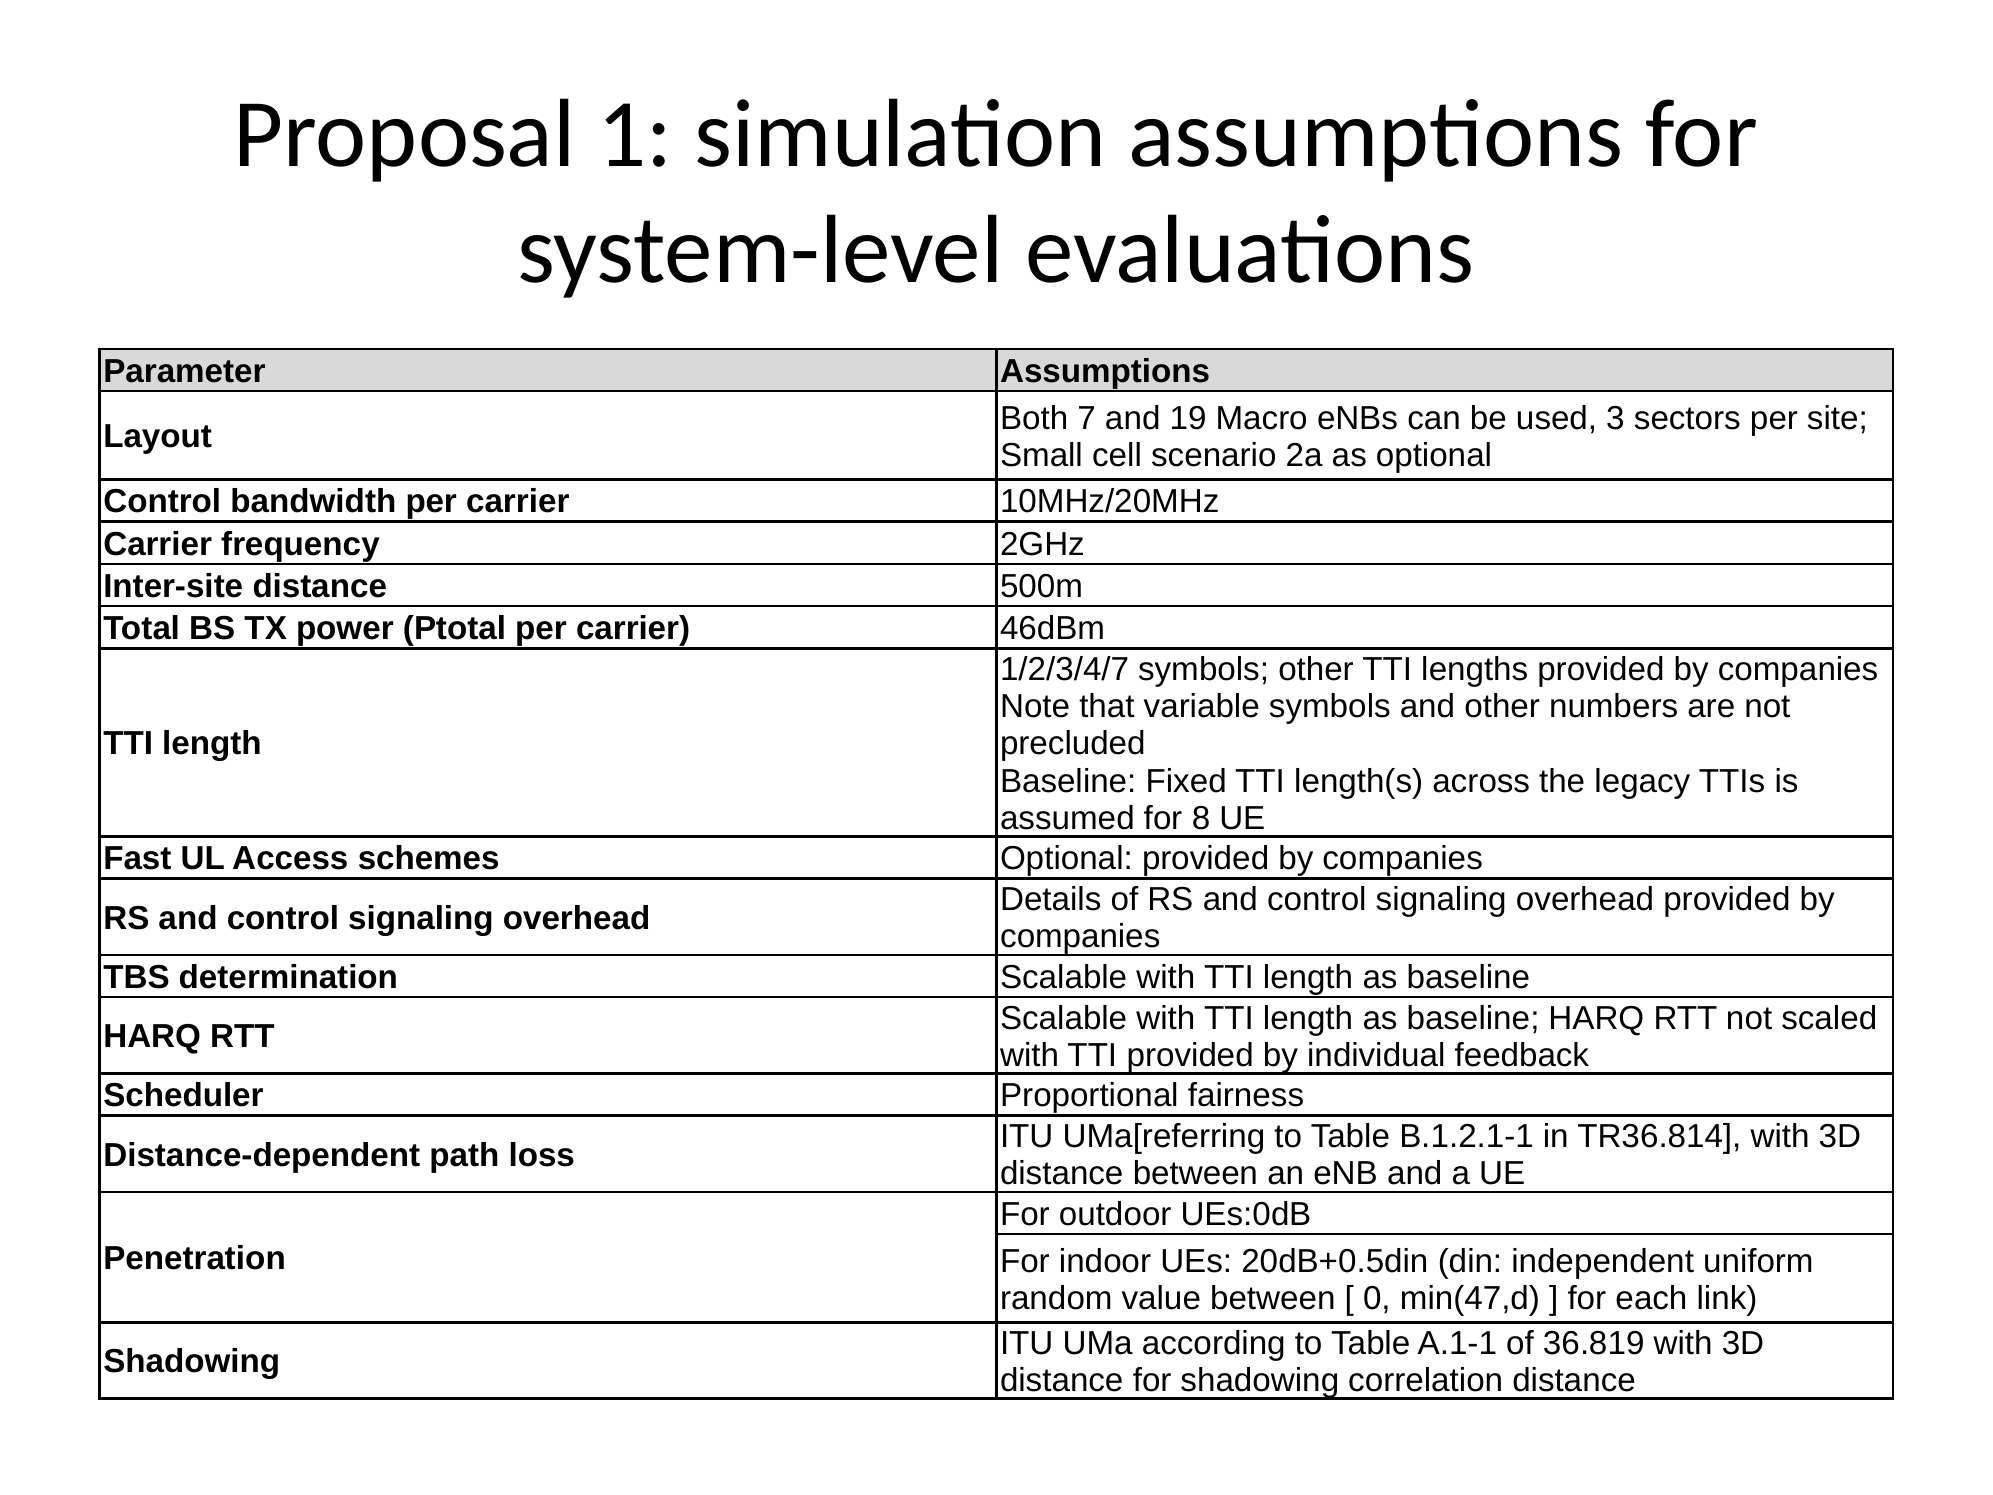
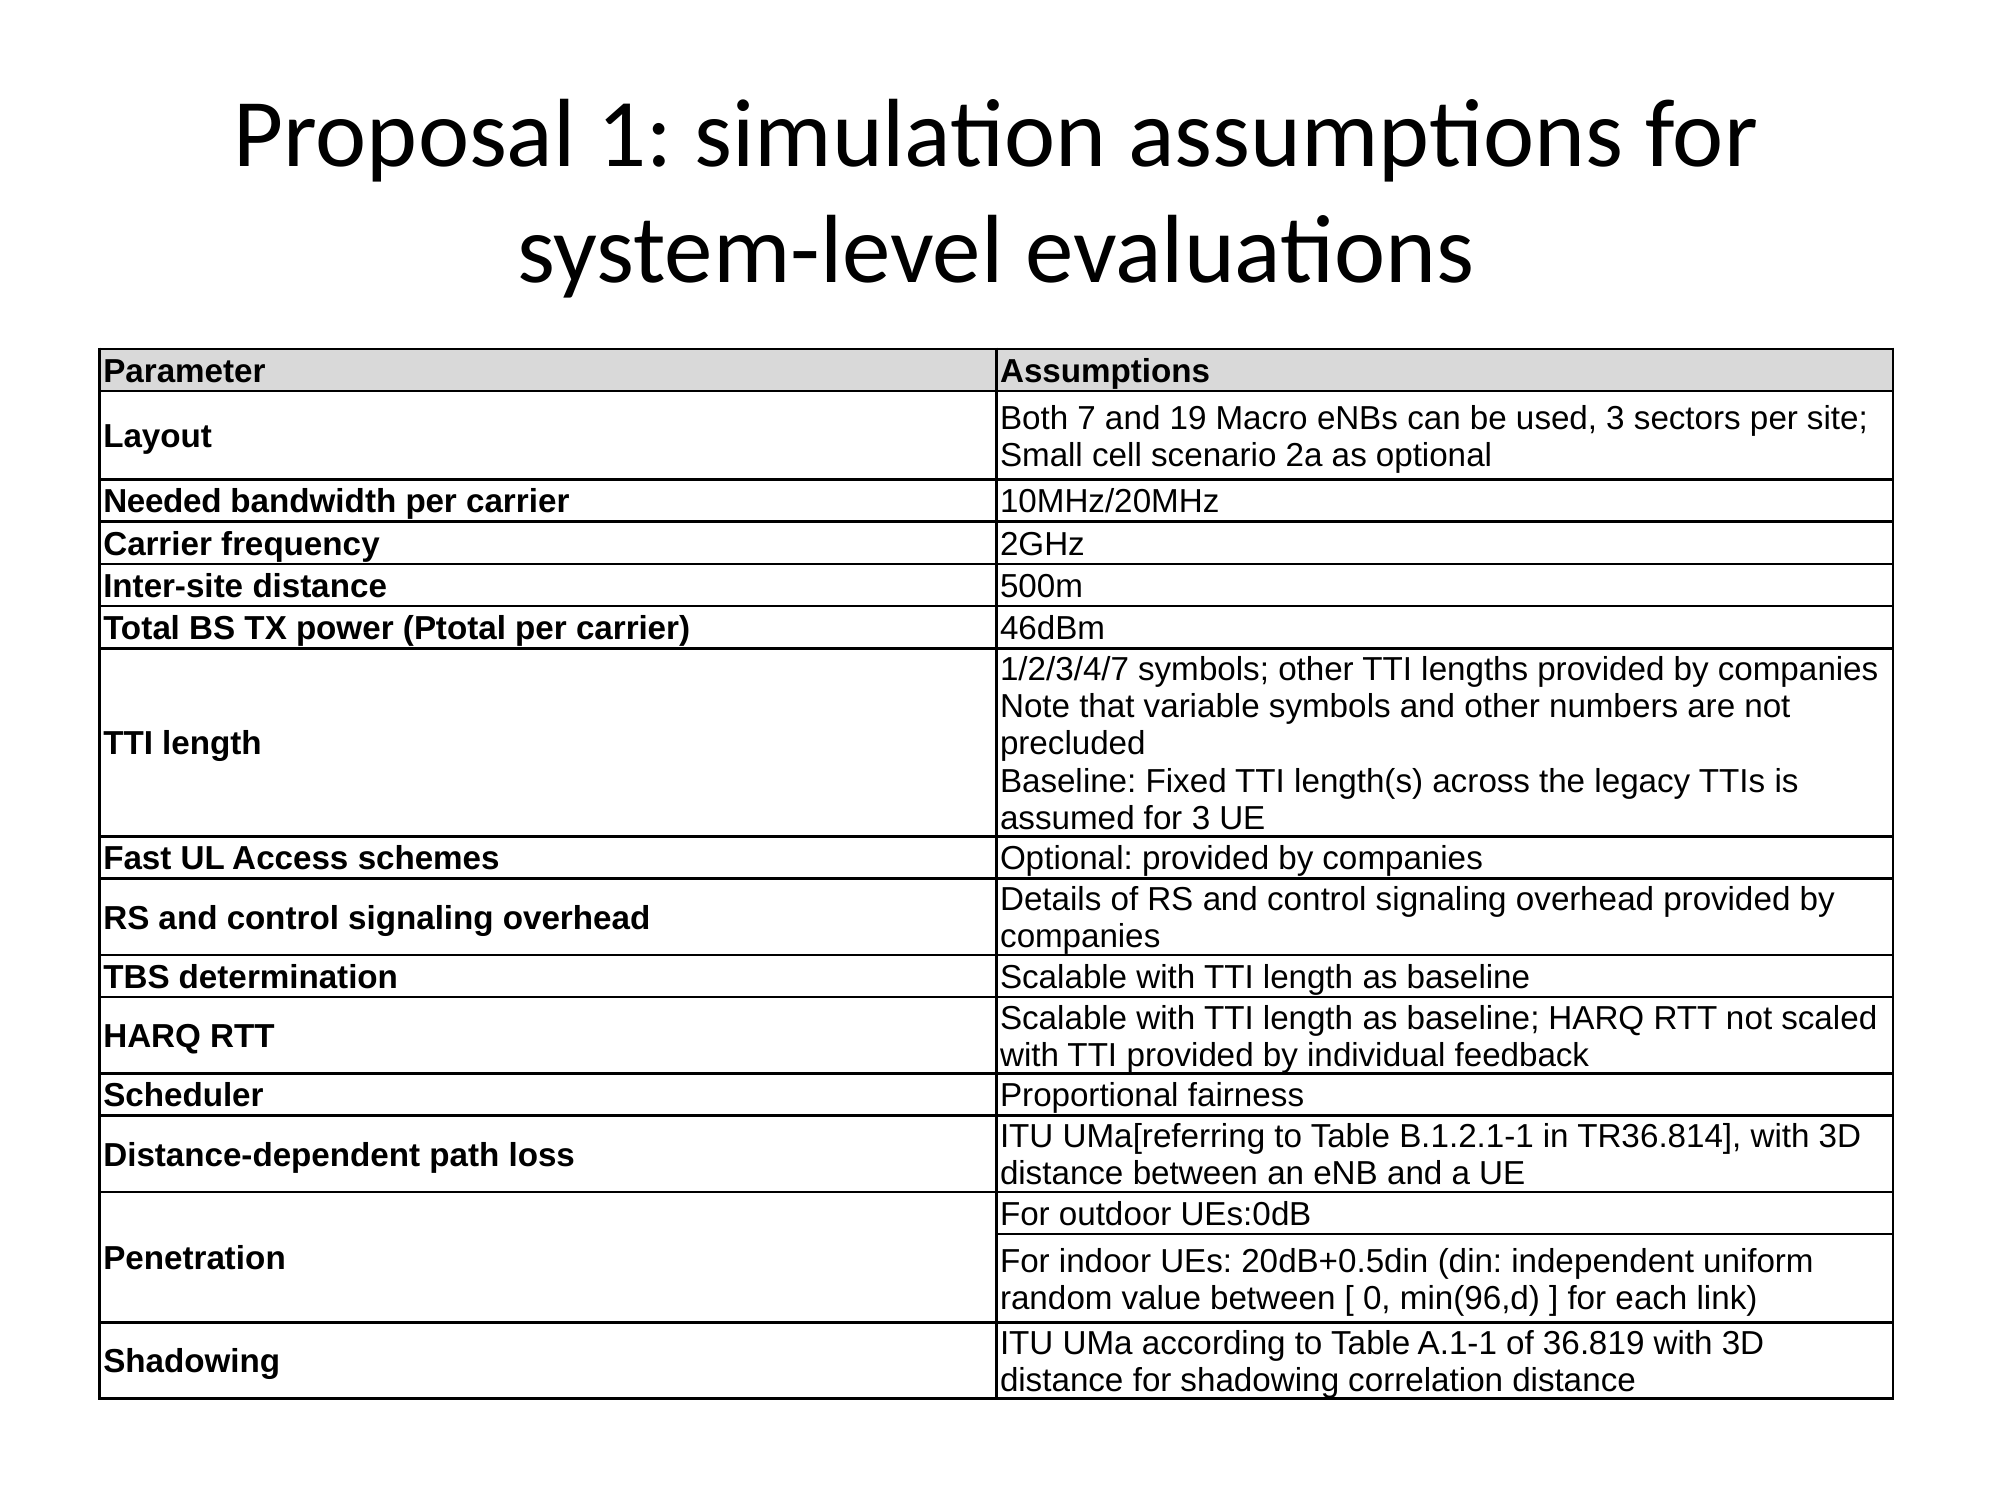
Control: Control -> Needed (162, 502)
for 8: 8 -> 3 (1201, 818)
min(47,d: min(47,d -> min(96,d (1470, 1298)
